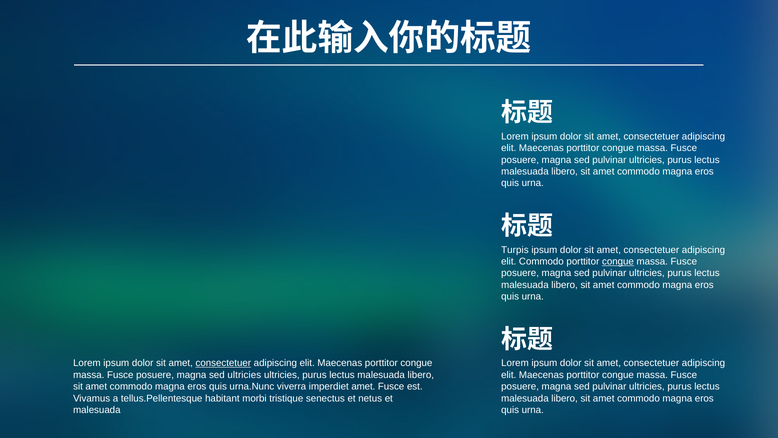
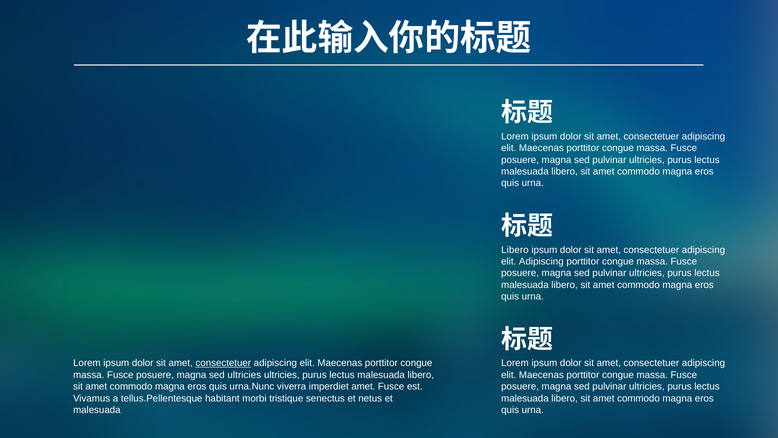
Turpis: Turpis -> Libero (515, 250)
elit Commodo: Commodo -> Adipiscing (541, 261)
congue underline: present -> none (618, 261)
